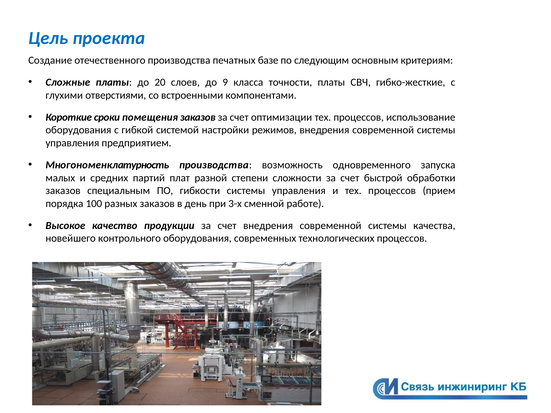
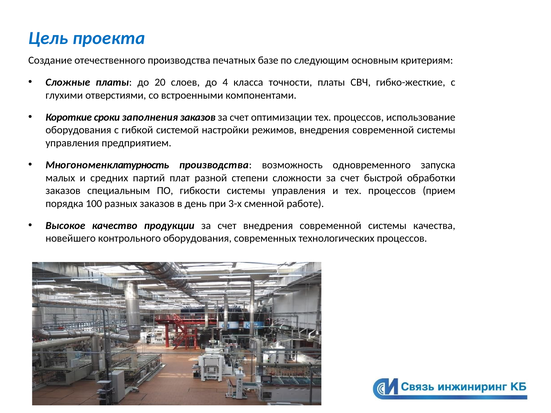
до 9: 9 -> 4 (225, 82)
помещения: помещения -> заполнения (150, 117)
